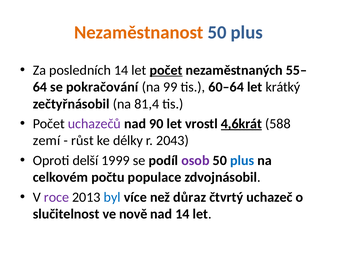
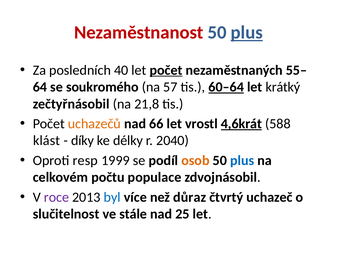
Nezaměstnanost colour: orange -> red (139, 32)
plus underline: none -> present (247, 32)
posledních 14: 14 -> 40 (121, 70)
pokračování: pokračování -> soukromého (102, 87)
99: 99 -> 57 (170, 87)
60–64 underline: none -> present (226, 87)
81,4: 81,4 -> 21,8 (147, 104)
uchazečů colour: purple -> orange (94, 124)
90: 90 -> 66 (156, 124)
zemí: zemí -> klást (47, 140)
růst: růst -> díky (83, 140)
2043: 2043 -> 2040 (173, 140)
delší: delší -> resp (85, 160)
osob colour: purple -> orange (195, 160)
nově: nově -> stále (133, 214)
nad 14: 14 -> 25 (182, 214)
